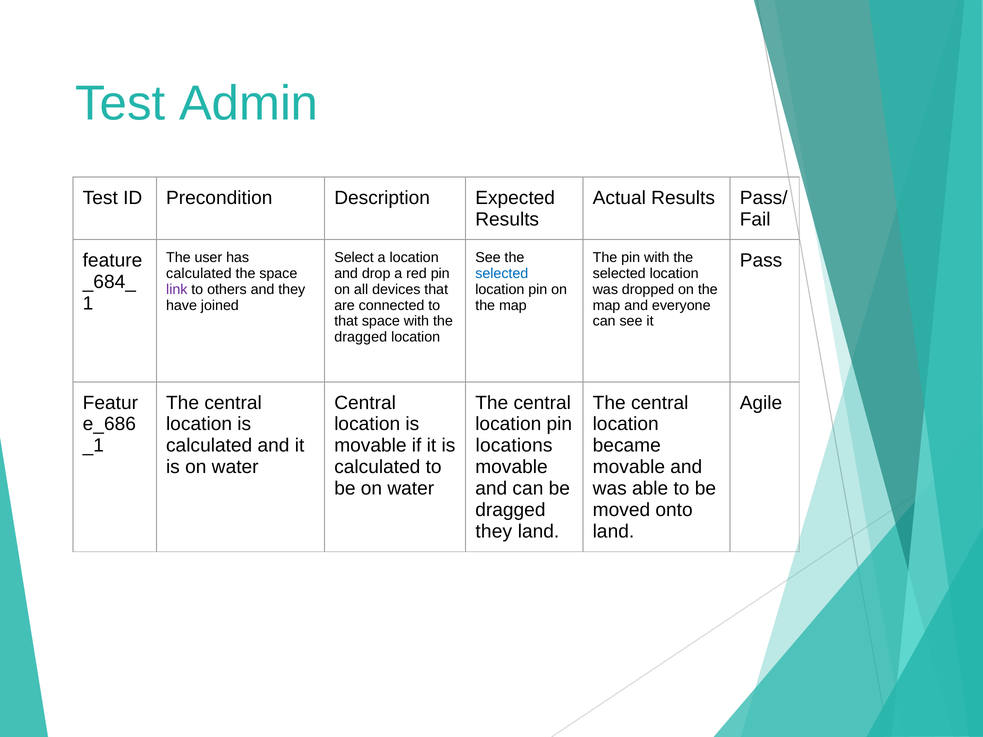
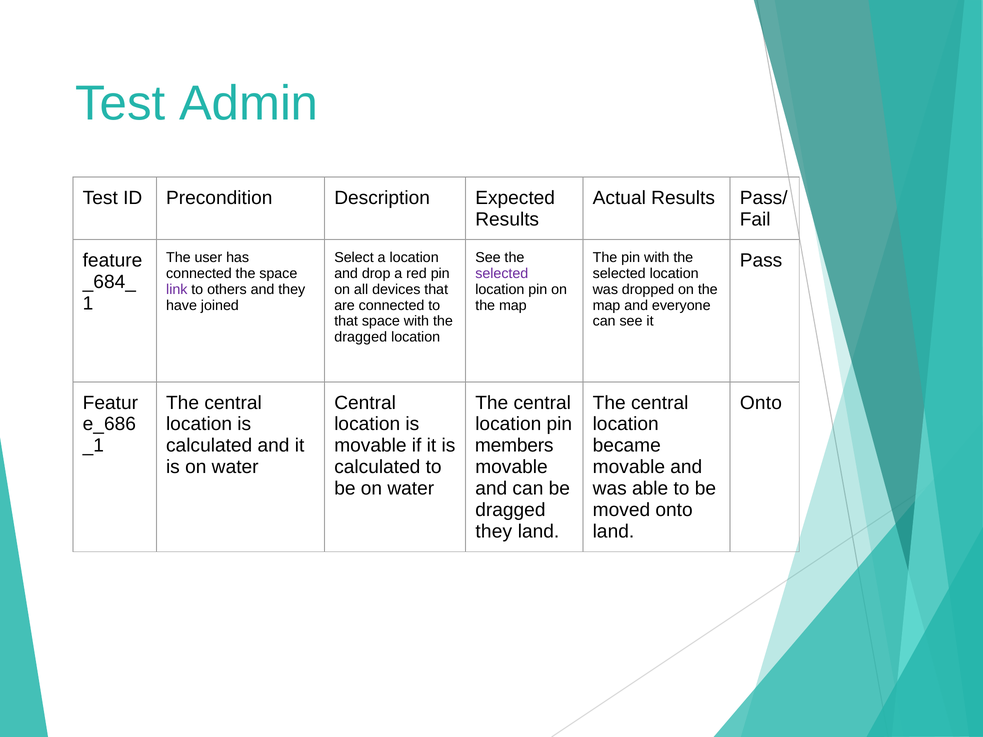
calculated: calculated -> connected (199, 274)
selected colour: blue -> purple (502, 274)
Agile: Agile -> Onto (761, 403)
locations: locations -> members (514, 446)
